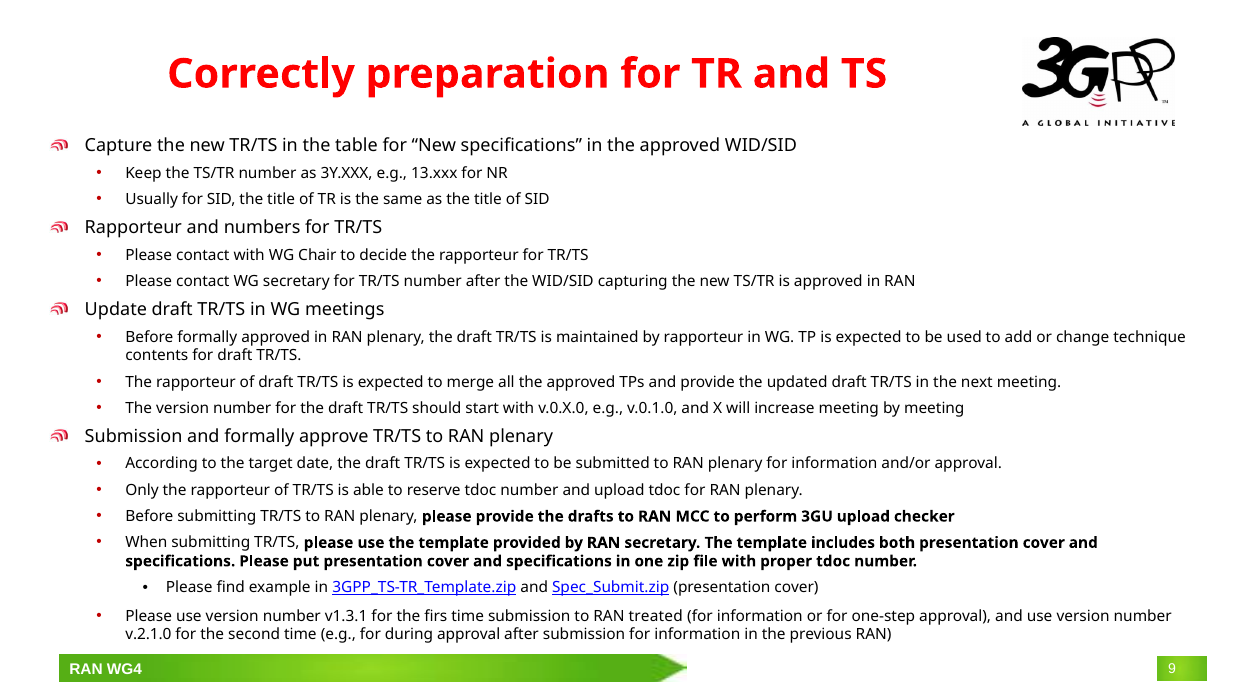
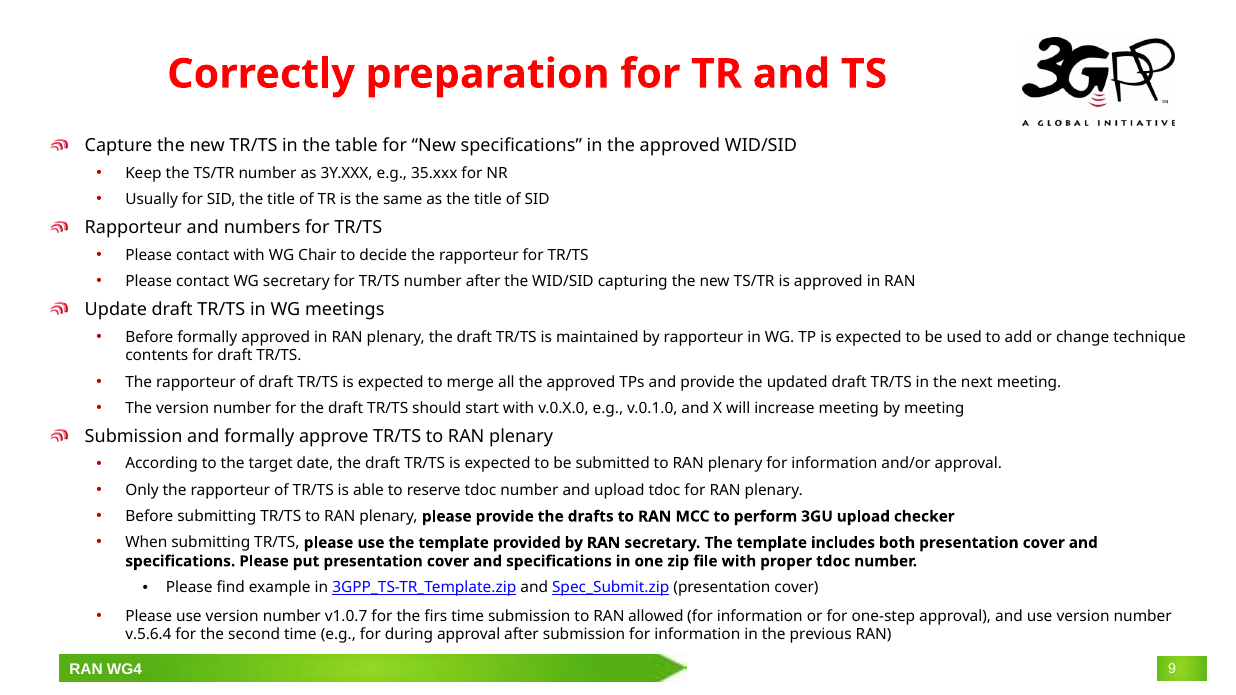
13.xxx: 13.xxx -> 35.xxx (434, 173)
v1.3.1: v1.3.1 -> v1.0.7 (346, 616)
treated: treated -> allowed (656, 616)
v.2.1.0: v.2.1.0 -> v.5.6.4 (148, 635)
